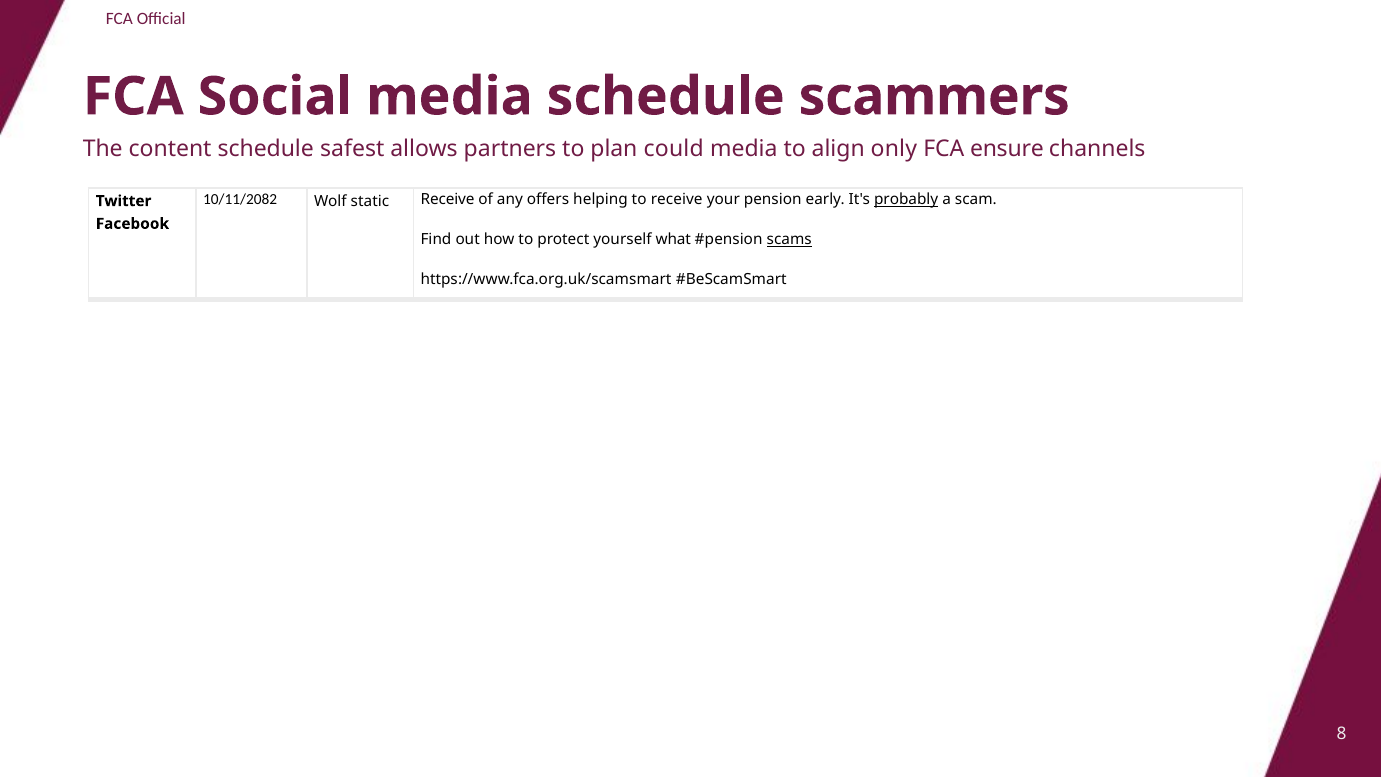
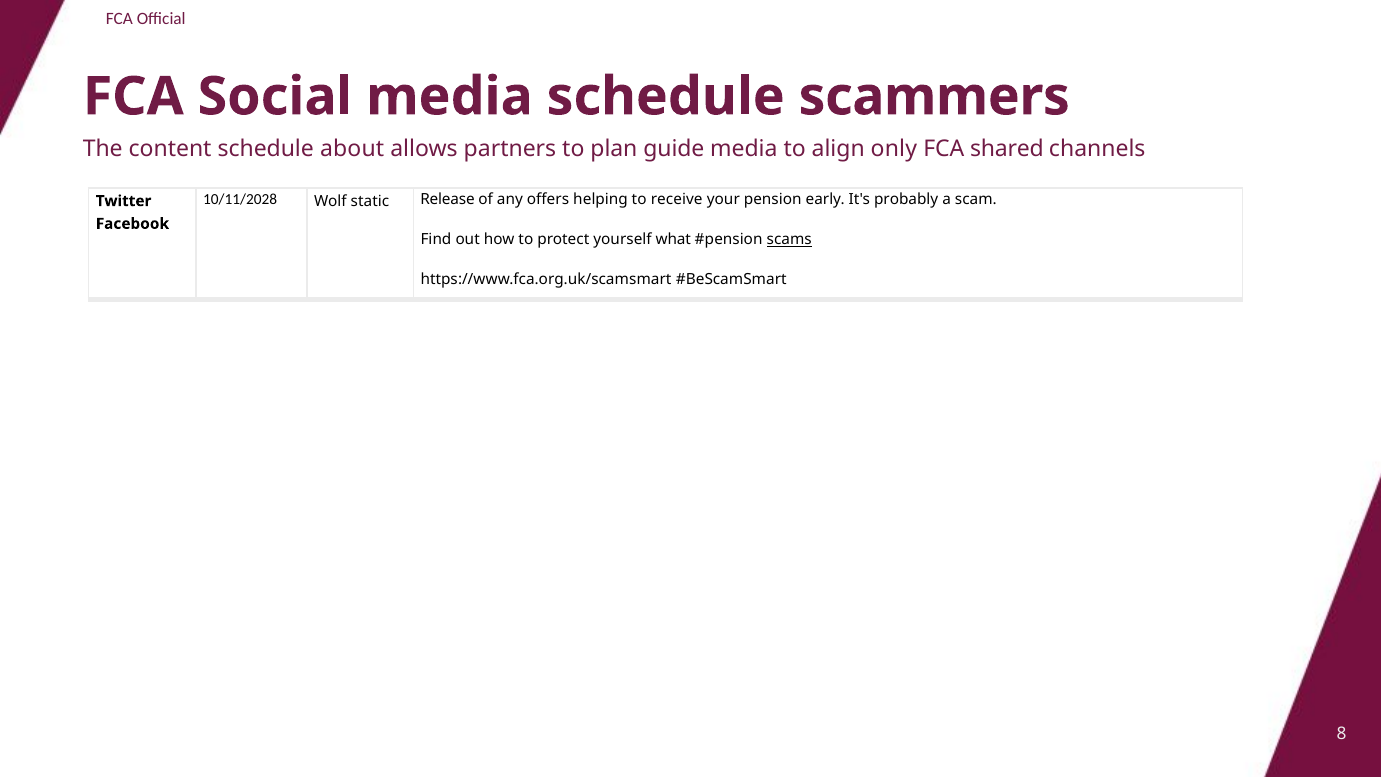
safest: safest -> about (352, 149)
could: could -> guide (674, 149)
ensure: ensure -> shared (1007, 149)
10/11/2082: 10/11/2082 -> 10/11/2028 (240, 199)
static Receive: Receive -> Release (448, 200)
probably underline: present -> none (906, 200)
